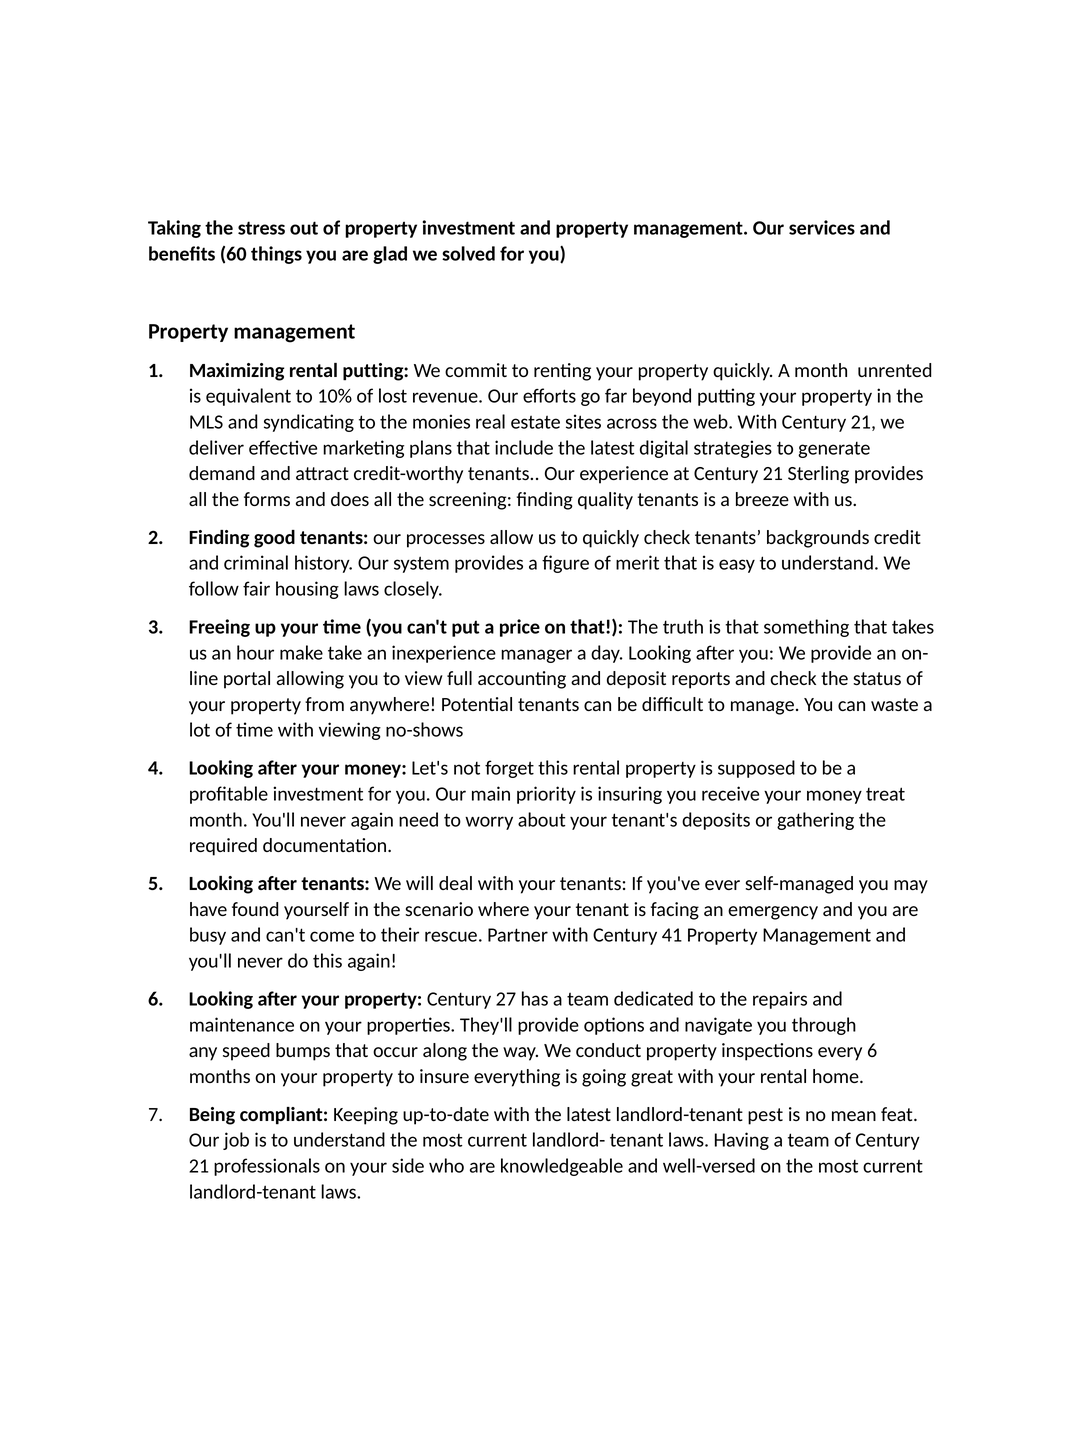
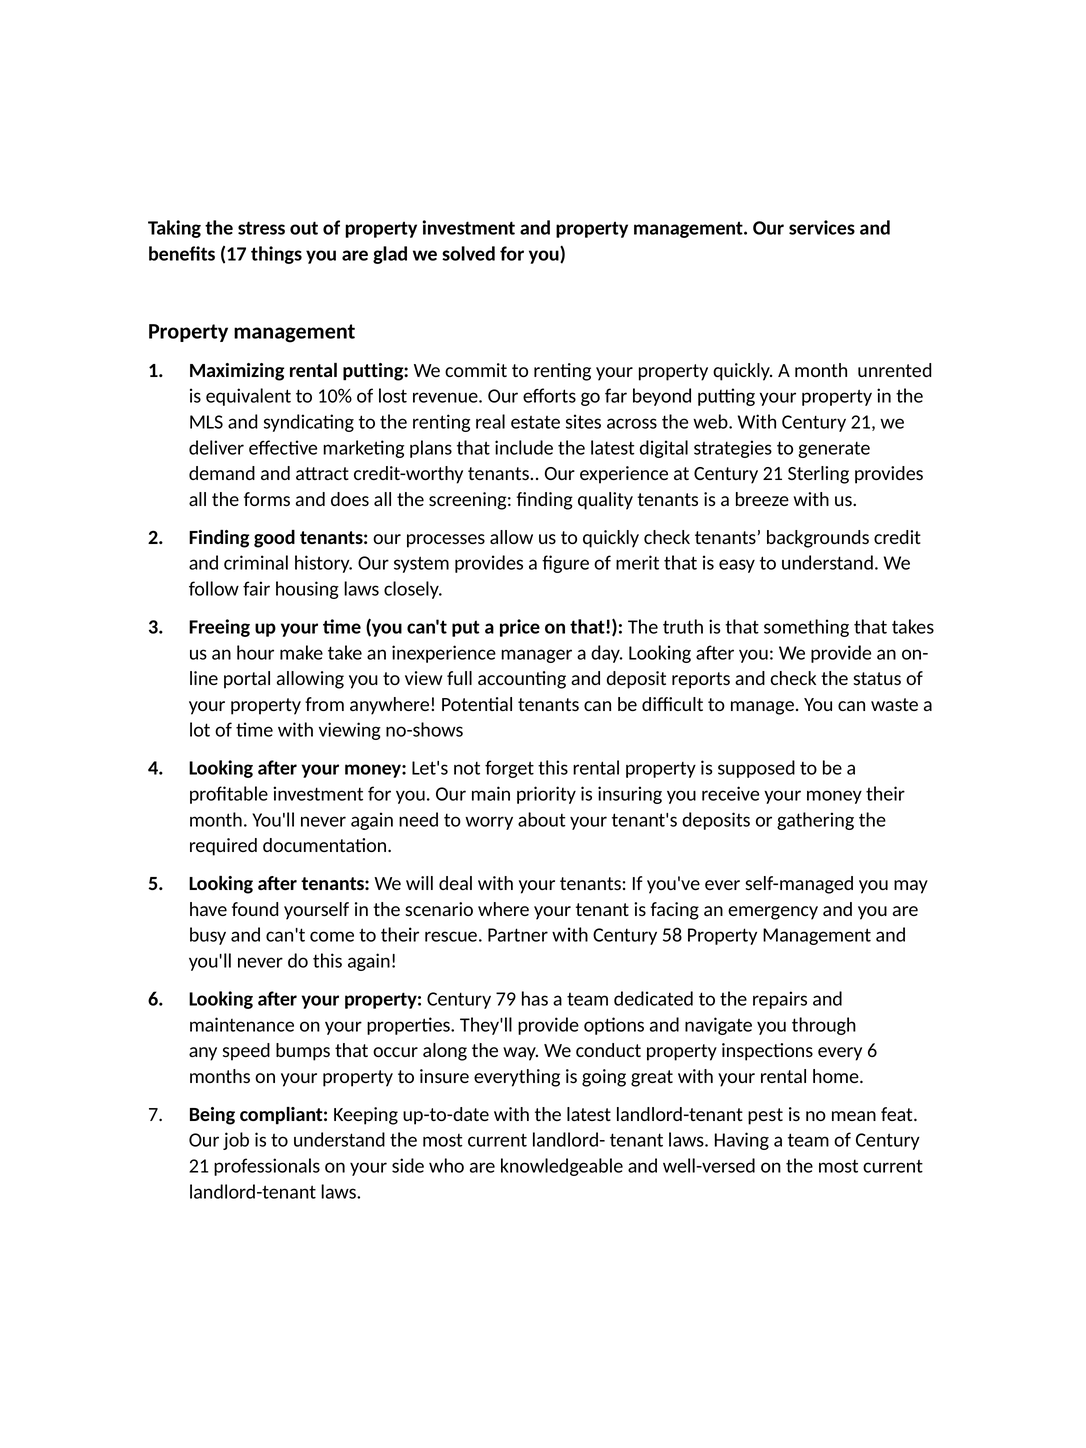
60: 60 -> 17 (233, 254)
the monies: monies -> renting (441, 422)
money treat: treat -> their (885, 794)
41: 41 -> 58 (672, 935)
27: 27 -> 79 (506, 999)
